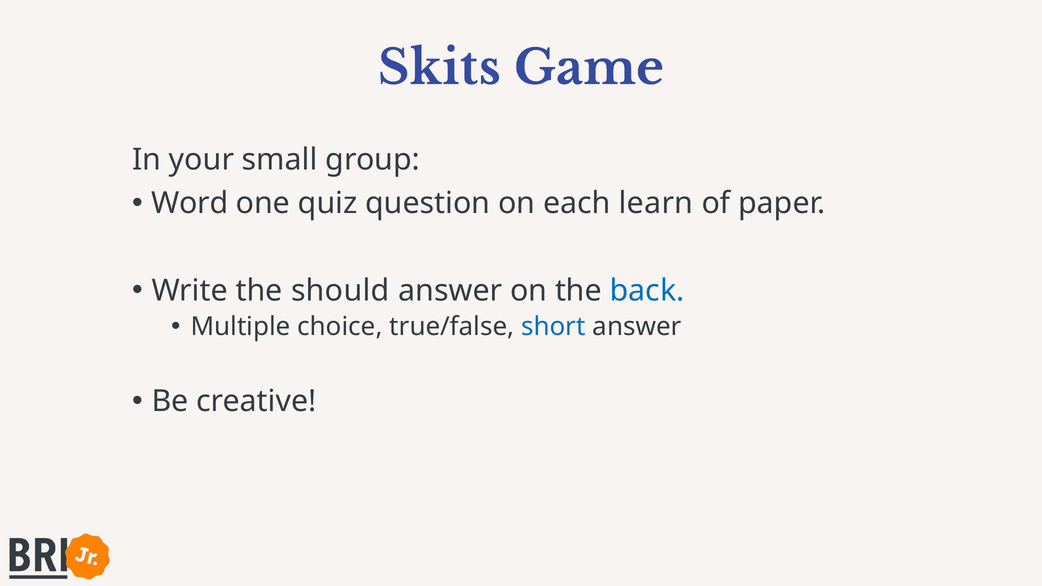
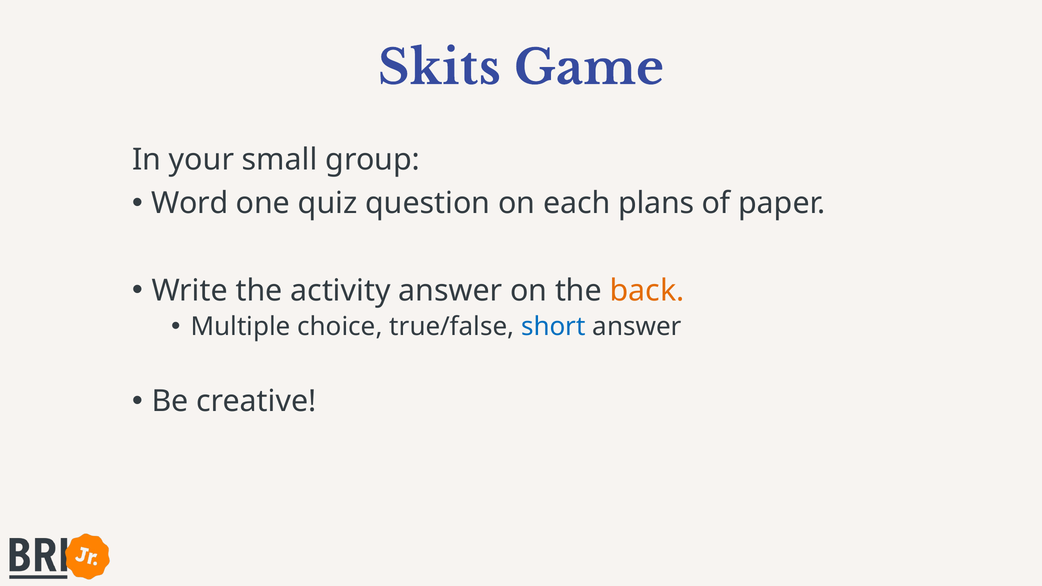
learn: learn -> plans (656, 203)
should: should -> activity (340, 291)
back colour: blue -> orange (647, 291)
